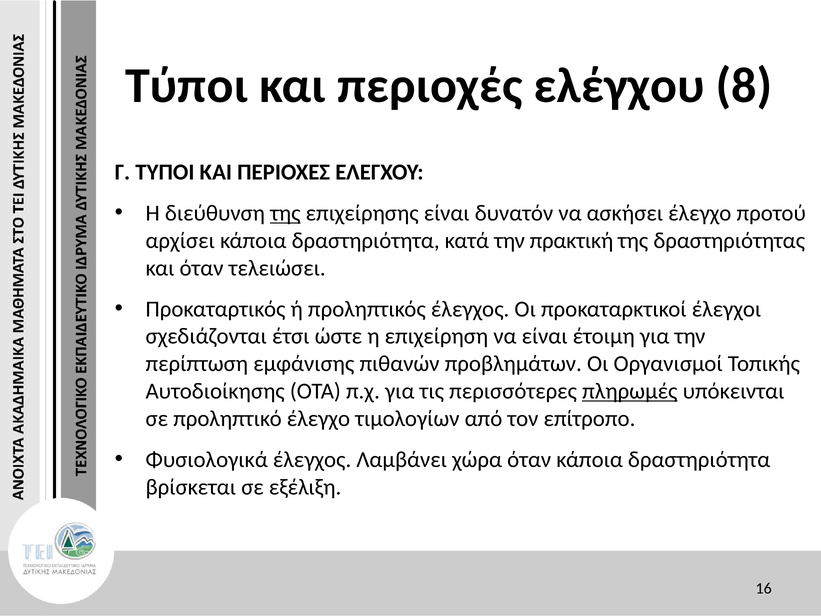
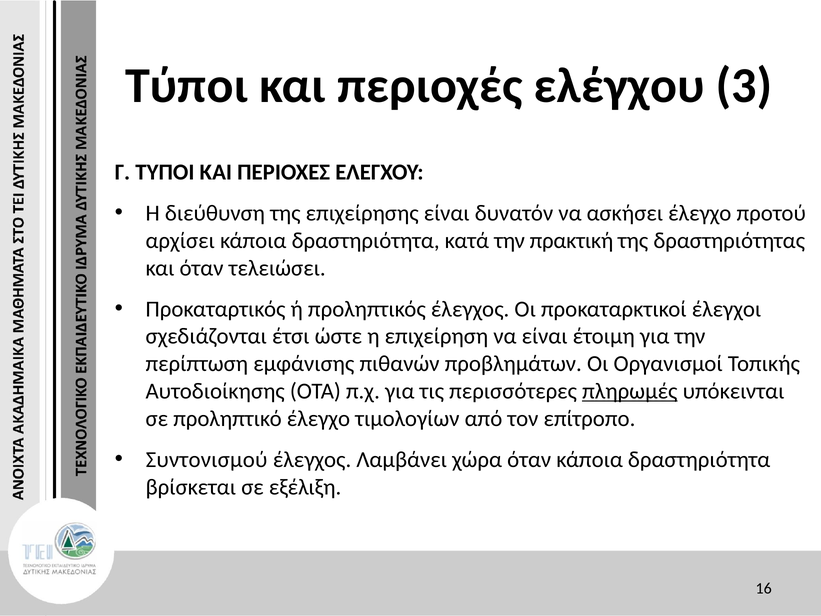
8: 8 -> 3 (744, 86)
της underline: present -> none (285, 213)
Φυσιολογικά: Φυσιολογικά -> Συντονισμού (207, 460)
